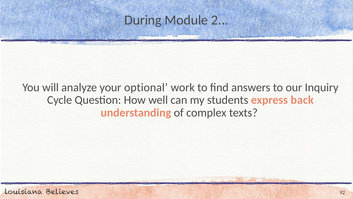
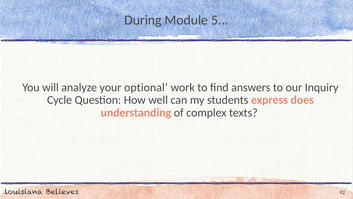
2: 2 -> 5 (220, 20)
back: back -> does (302, 100)
